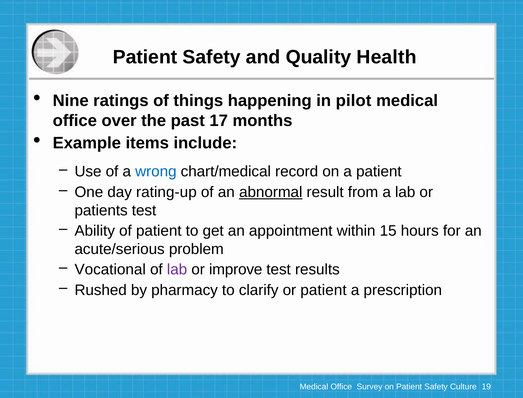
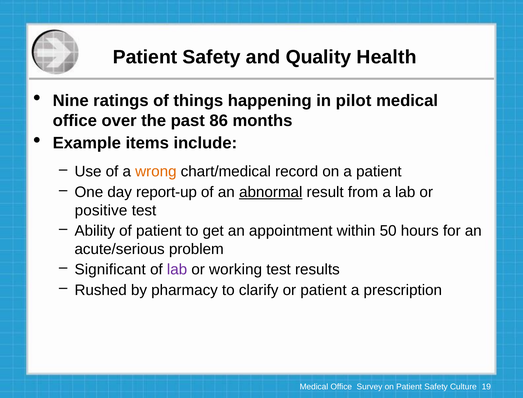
17: 17 -> 86 (219, 121)
wrong colour: blue -> orange (156, 172)
rating-up: rating-up -> report-up (166, 192)
patients: patients -> positive (101, 211)
15: 15 -> 50 (388, 231)
Vocational: Vocational -> Significant (110, 270)
improve: improve -> working (236, 270)
